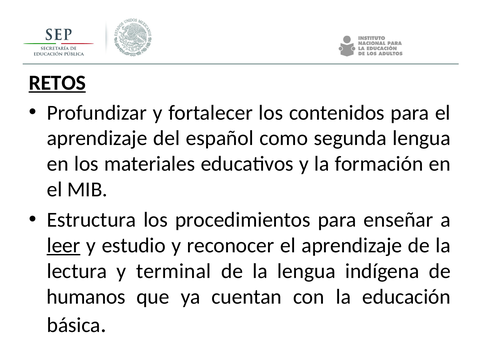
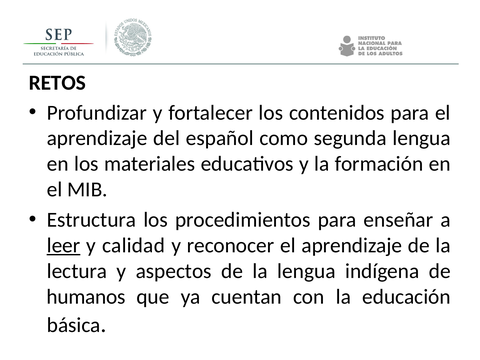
RETOS underline: present -> none (57, 83)
estudio: estudio -> calidad (134, 245)
terminal: terminal -> aspectos (174, 271)
